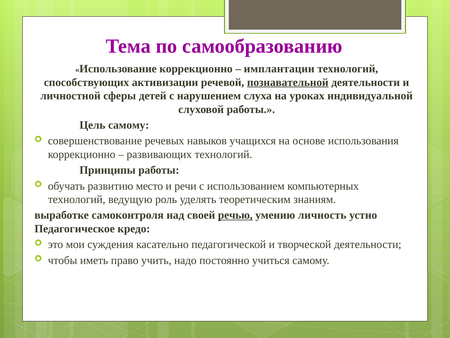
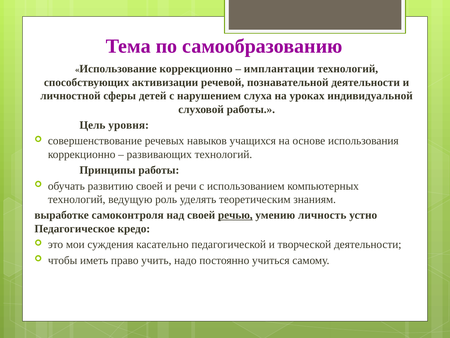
познавательной underline: present -> none (288, 82)
Цель самому: самому -> уровня (129, 125)
развитию место: место -> своей (149, 186)
